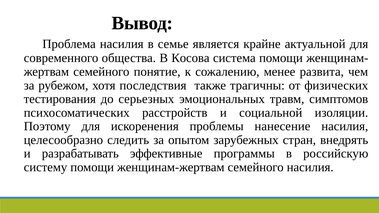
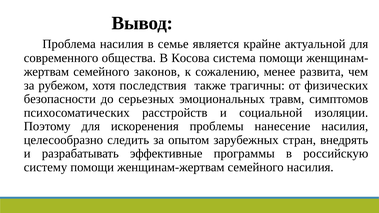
понятие: понятие -> законов (157, 72)
тестирования: тестирования -> безопасности (60, 99)
